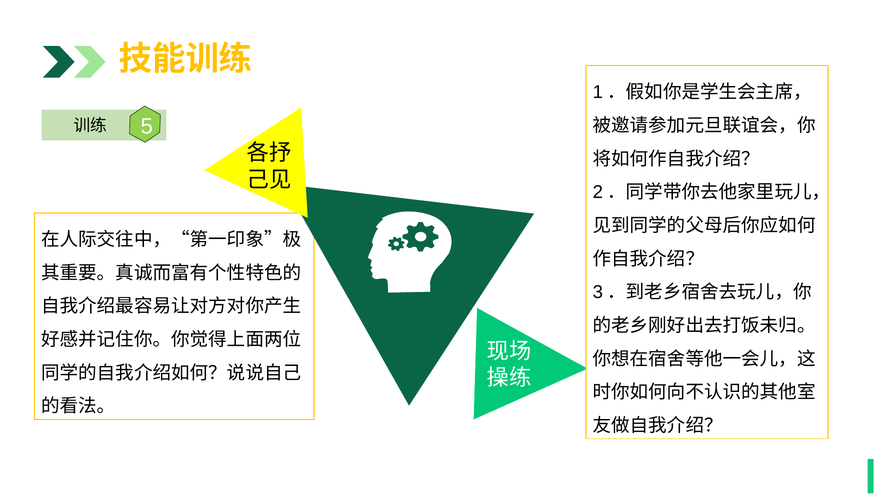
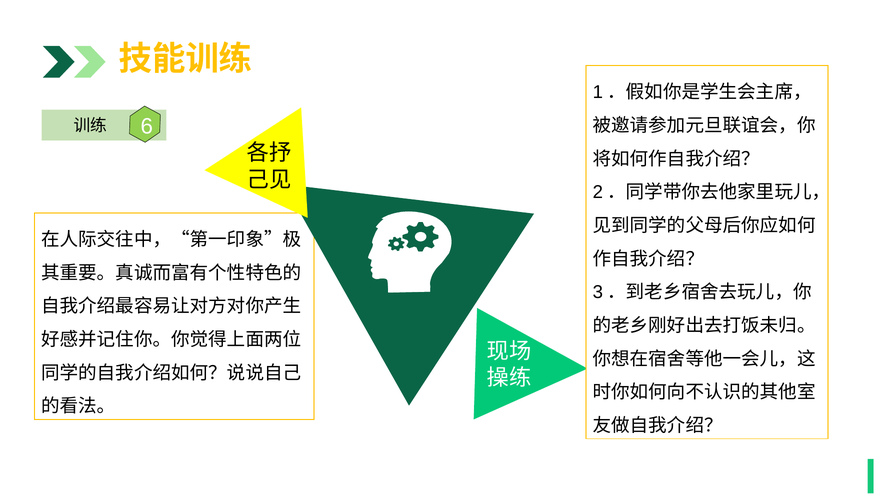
5: 5 -> 6 (147, 127)
